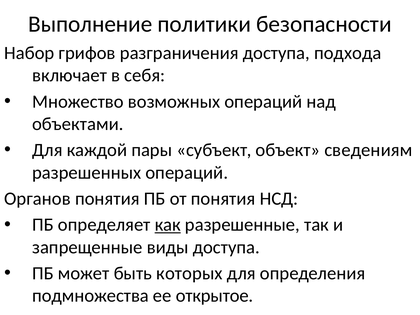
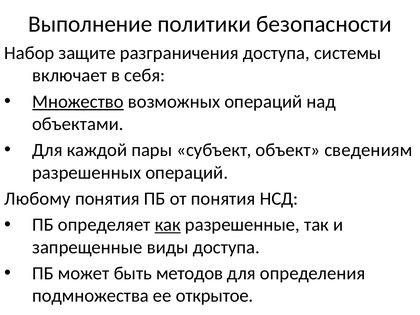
грифов: грифов -> защите (87, 53)
подхода: подхода -> системы (348, 53)
Множество underline: none -> present (78, 102)
Органов: Органов -> Любому (37, 199)
которых: которых -> методов (190, 273)
